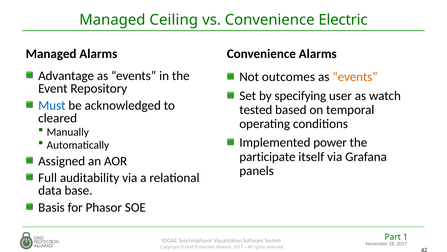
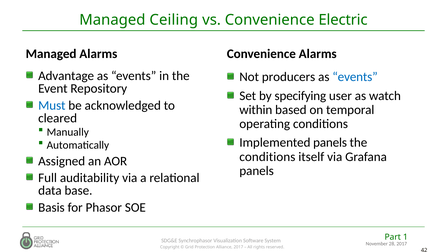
outcomes: outcomes -> producers (289, 77)
events colour: orange -> blue (355, 77)
tested: tested -> within (256, 110)
Implemented power: power -> panels (330, 142)
participate: participate -> conditions (267, 156)
